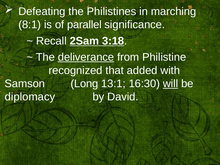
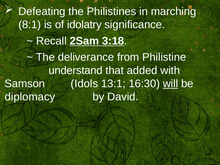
parallel: parallel -> idolatry (84, 25)
deliverance underline: present -> none (86, 57)
recognized: recognized -> understand (76, 70)
Long: Long -> Idols (84, 84)
